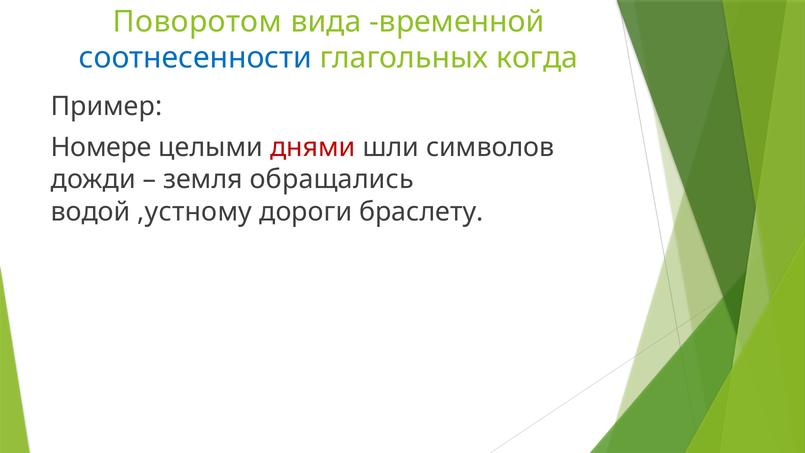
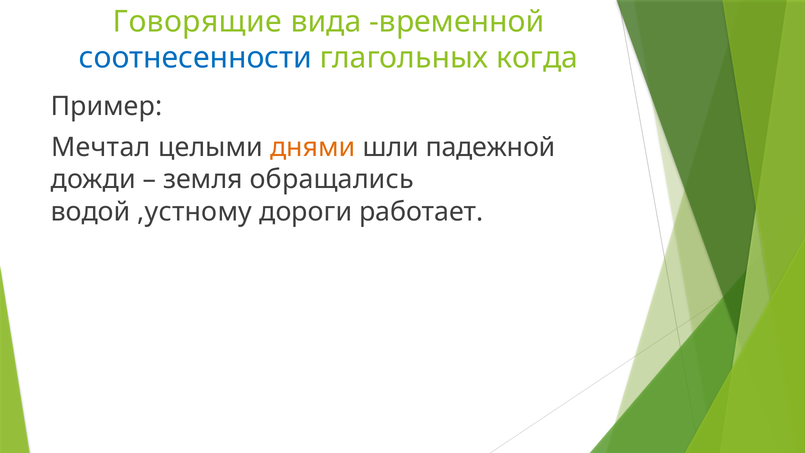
Поворотом: Поворотом -> Говорящие (197, 22)
Номере: Номере -> Мечтал (101, 147)
днями colour: red -> orange (313, 147)
символов: символов -> падежной (490, 147)
браслету: браслету -> работает (421, 212)
